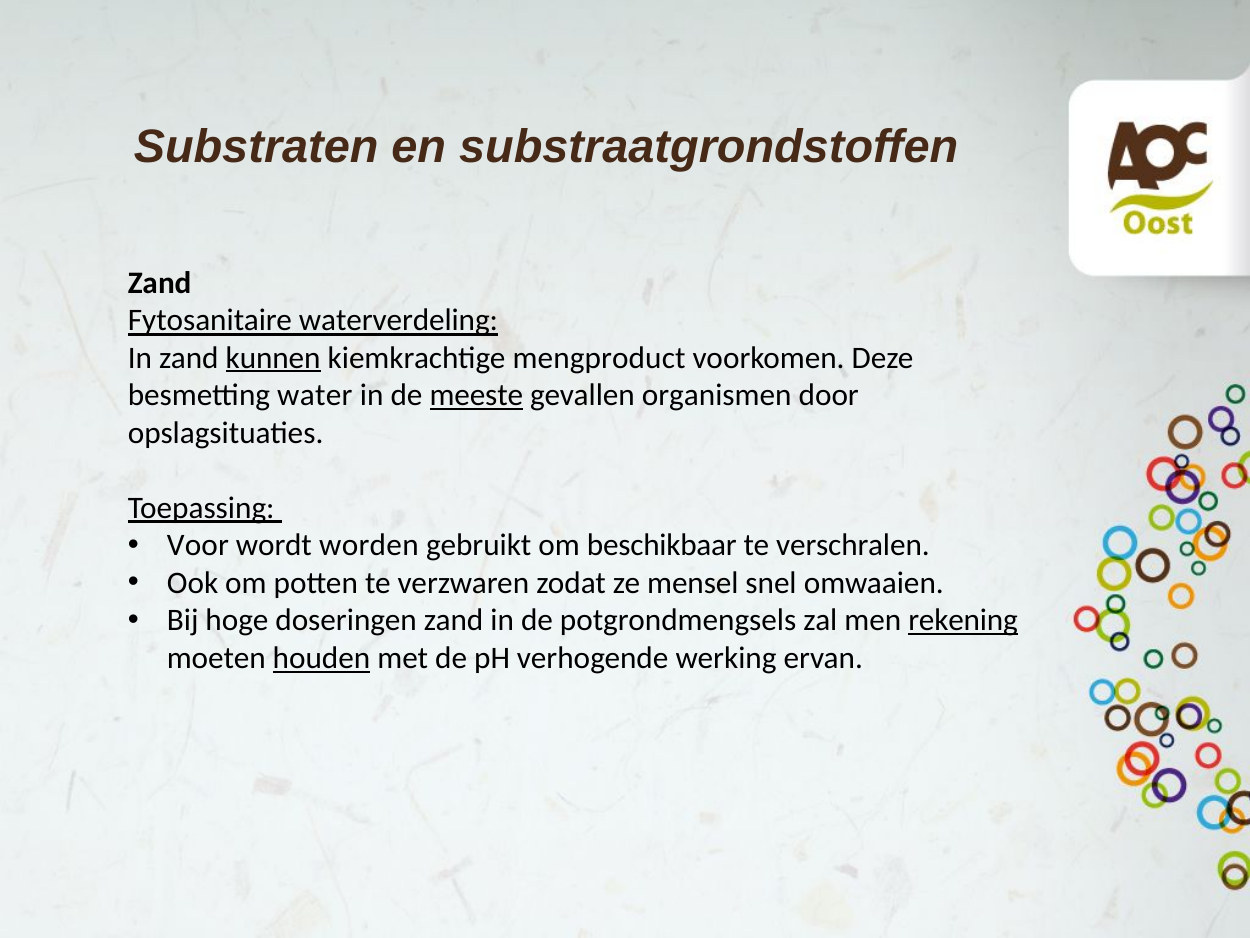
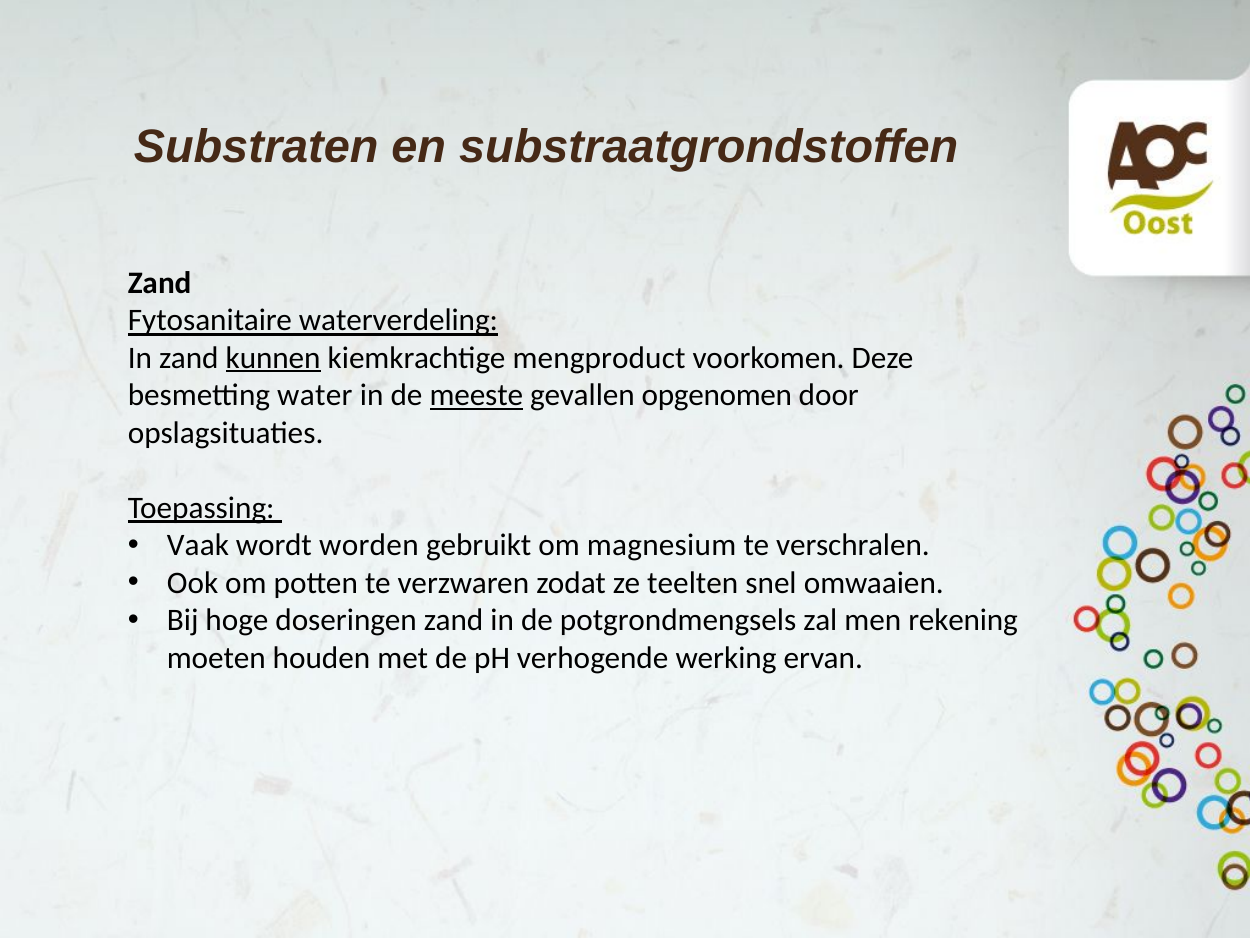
organismen: organismen -> opgenomen (717, 395)
Voor: Voor -> Vaak (198, 545)
beschikbaar: beschikbaar -> magnesium (662, 545)
mensel: mensel -> teelten (693, 583)
rekening underline: present -> none (963, 620)
houden underline: present -> none (322, 658)
